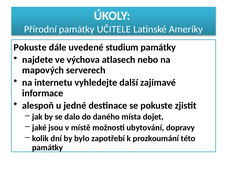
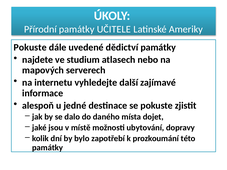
studium: studium -> dědictví (122, 47)
výchova: výchova -> studium (83, 60)
